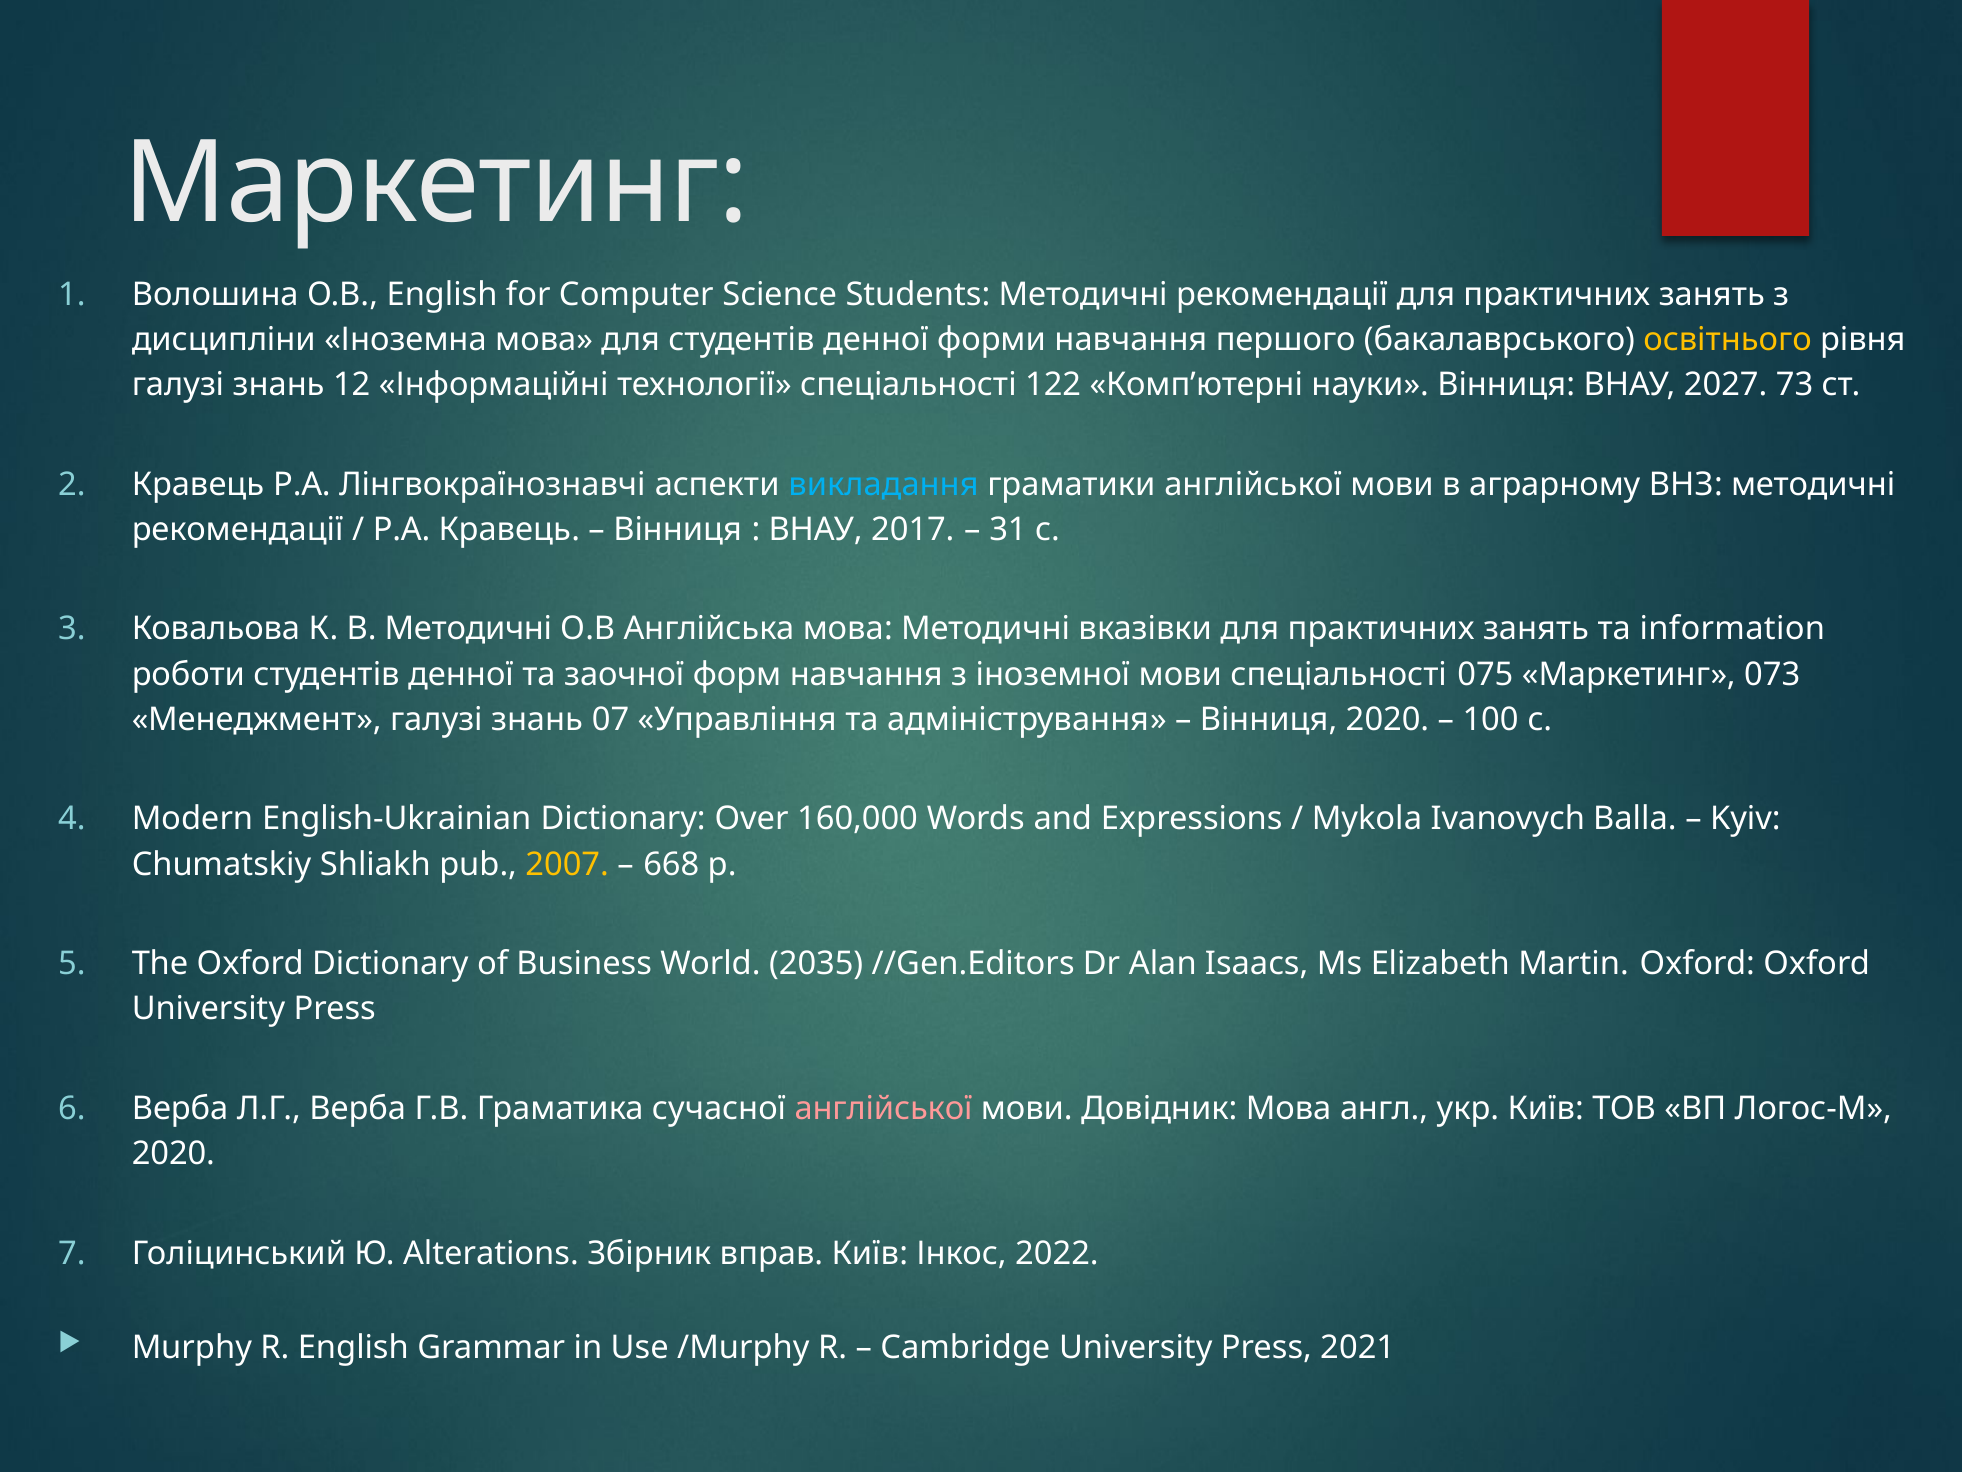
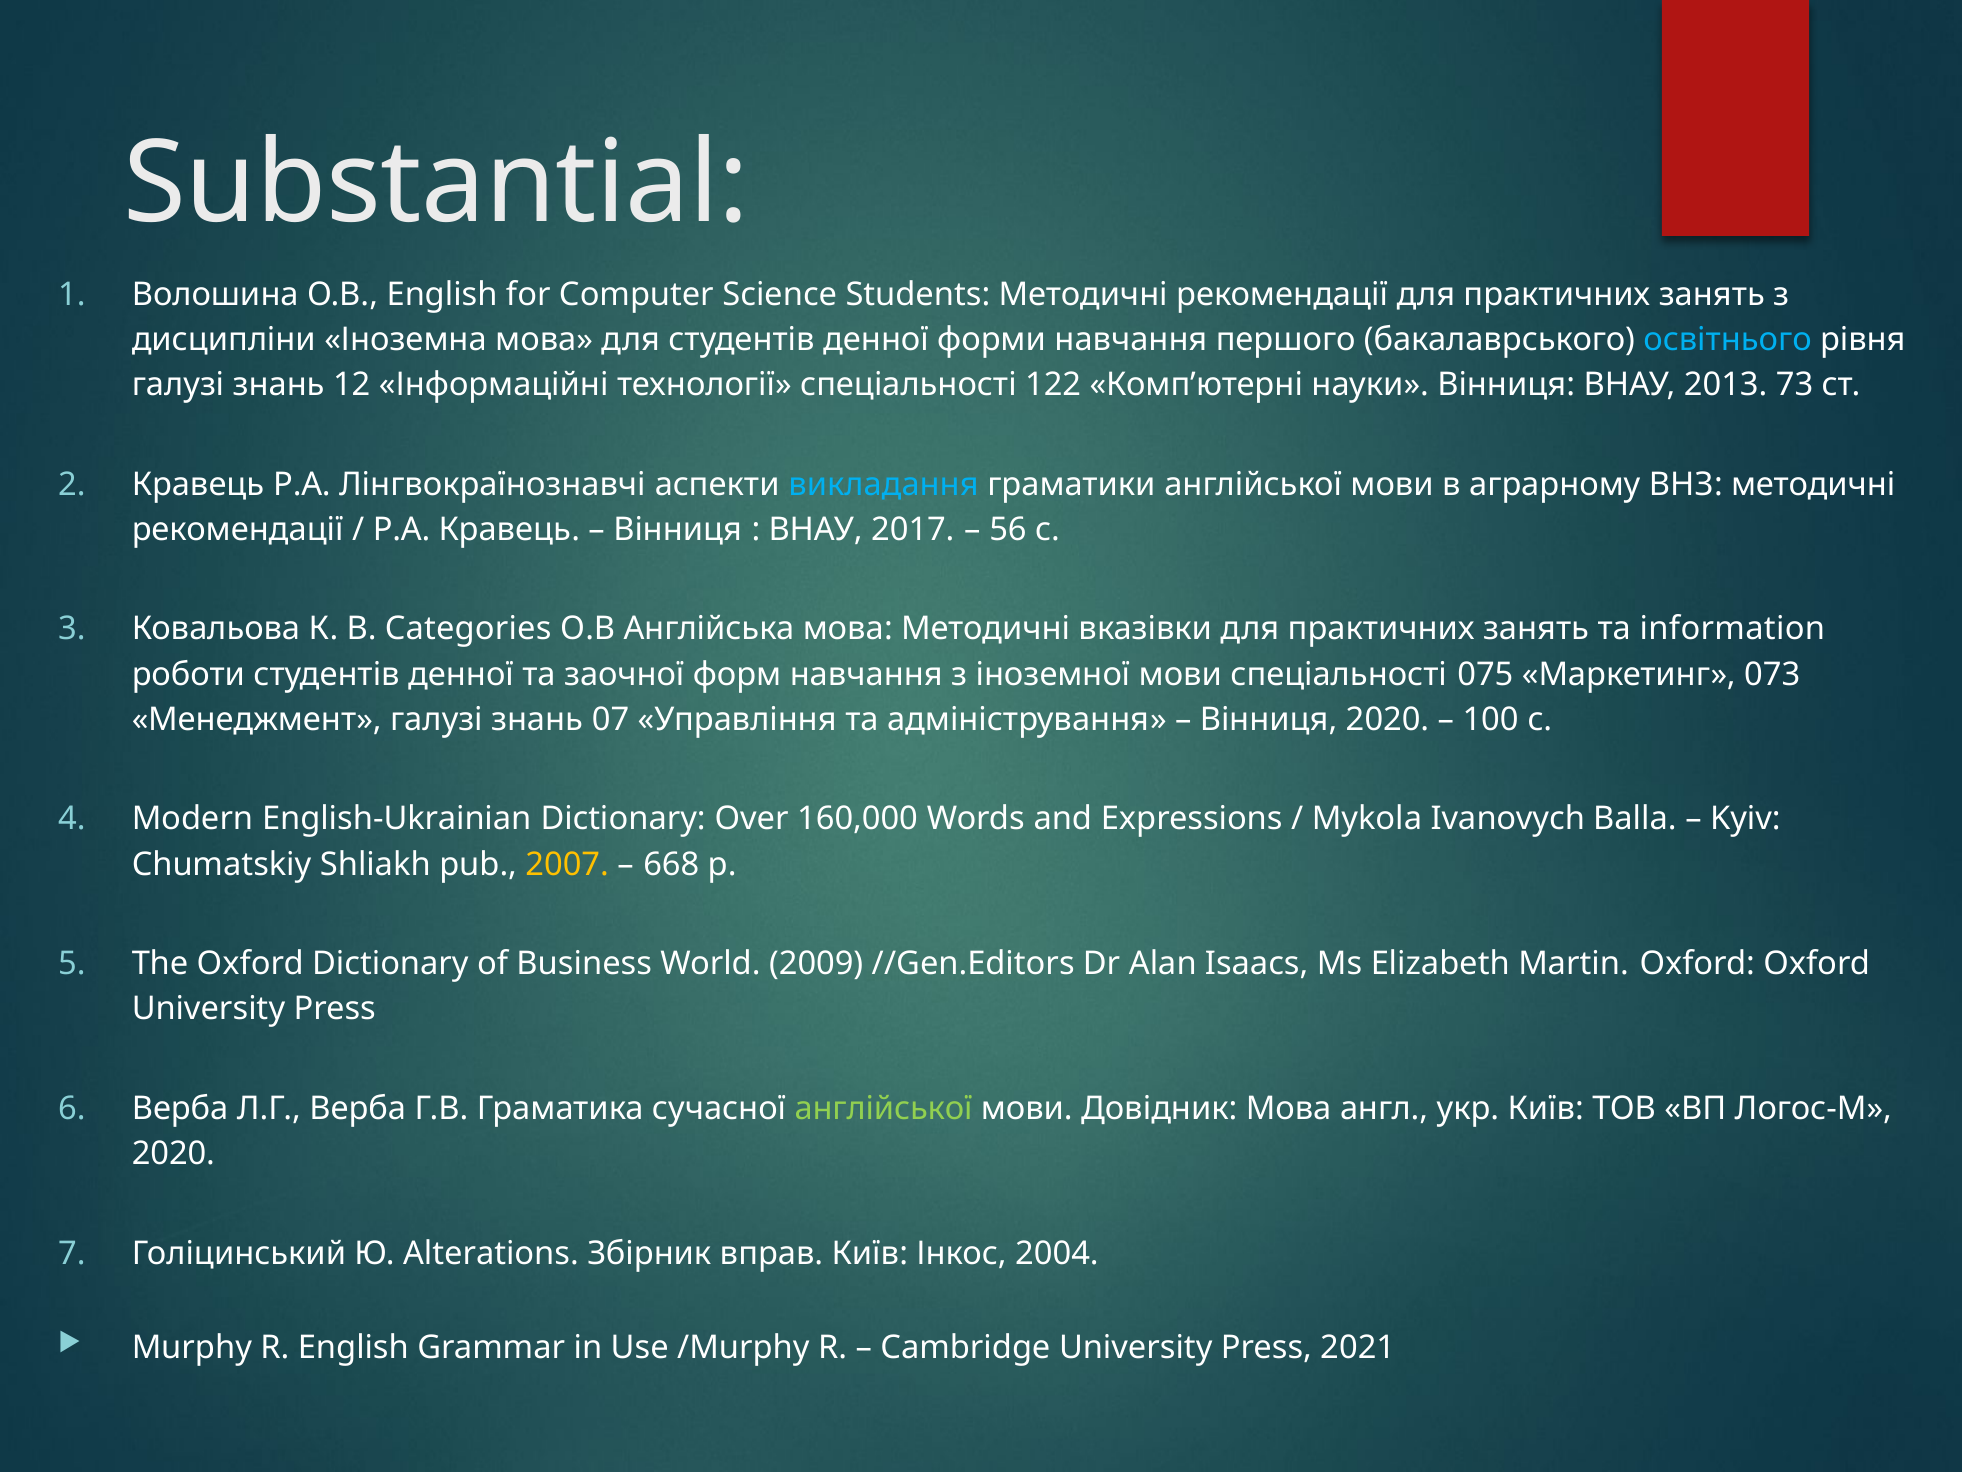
Маркетинг: Маркетинг -> Substantial (436, 184)
освітнього colour: yellow -> light blue (1728, 339)
2027: 2027 -> 2013 (1726, 385)
31: 31 -> 56 (1008, 529)
В Методичні: Методичні -> Categories (468, 629)
2035: 2035 -> 2009 (816, 964)
англійської colour: pink -> light green (884, 1108)
2022: 2022 -> 2004 (1057, 1253)
